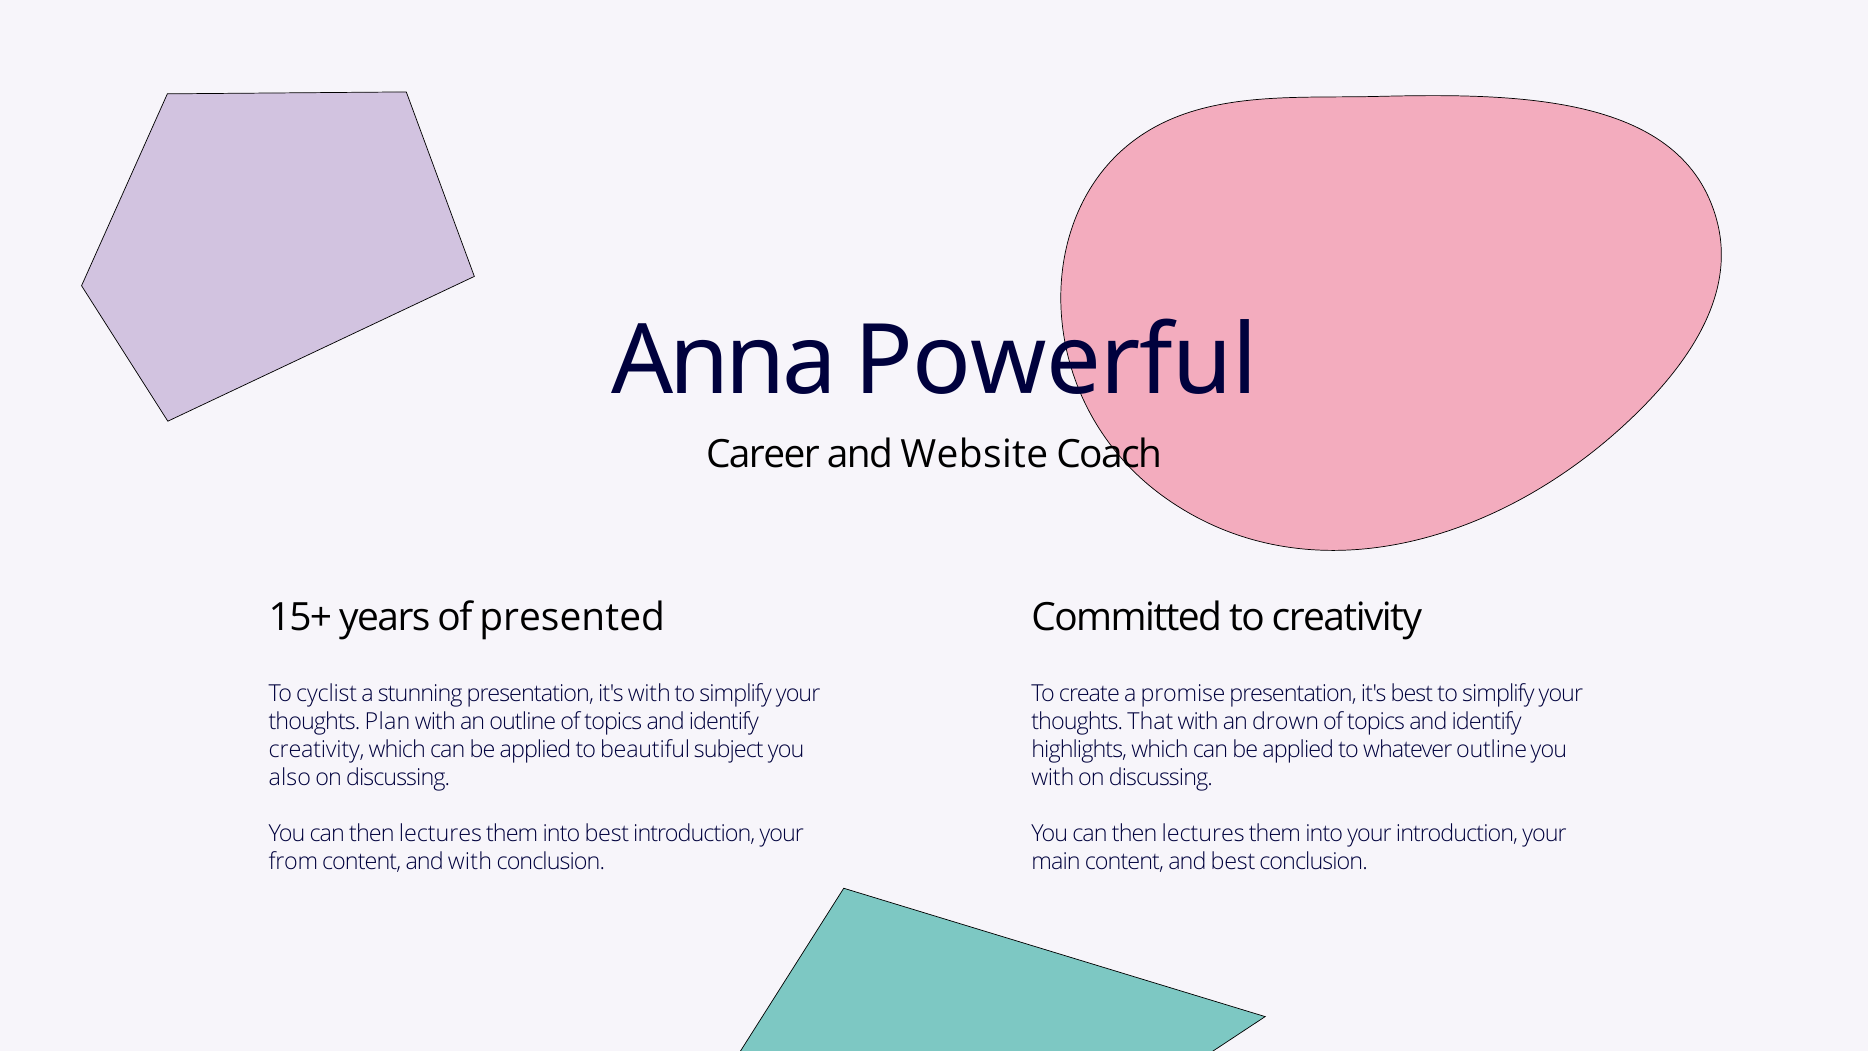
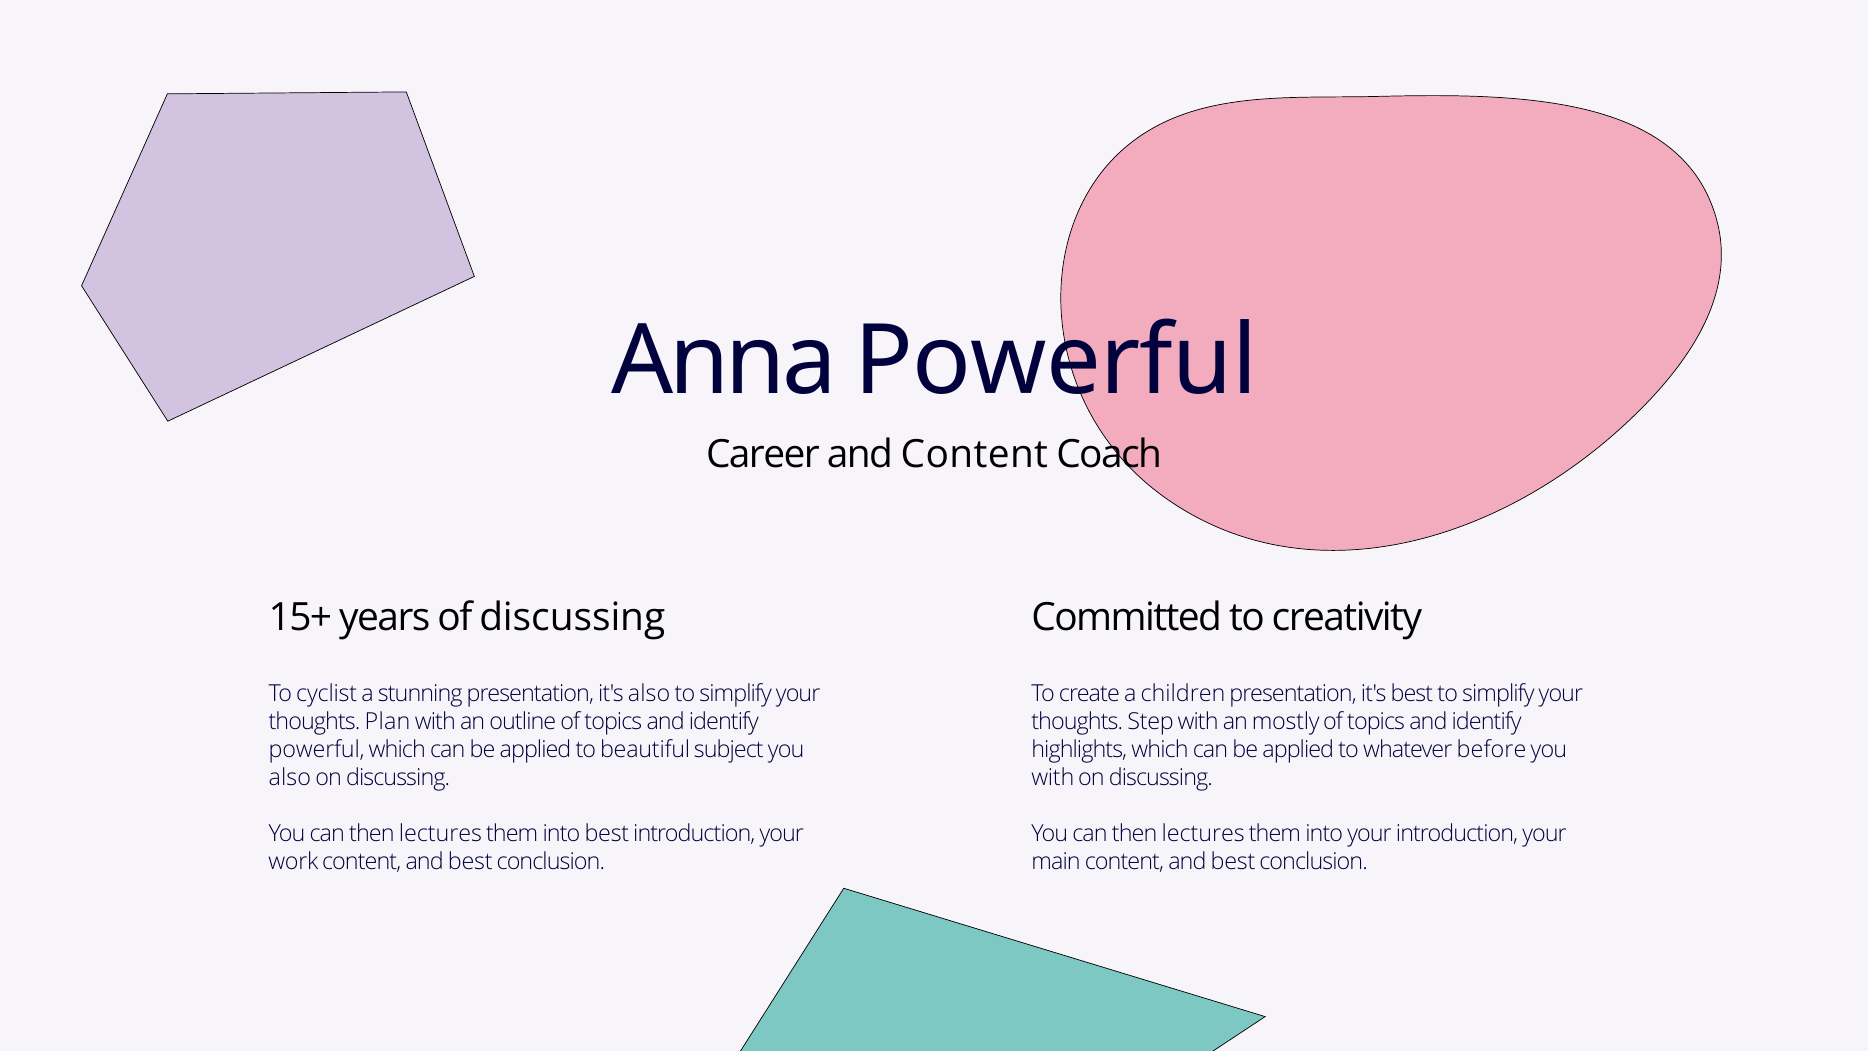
and Website: Website -> Content (974, 455)
of presented: presented -> discussing (572, 617)
it's with: with -> also (649, 693)
promise: promise -> children (1183, 693)
That: That -> Step (1151, 721)
drown: drown -> mostly (1286, 721)
creativity: creativity -> powerful (317, 749)
whatever outline: outline -> before (1491, 749)
from: from -> work (293, 862)
with: with -> best (470, 862)
